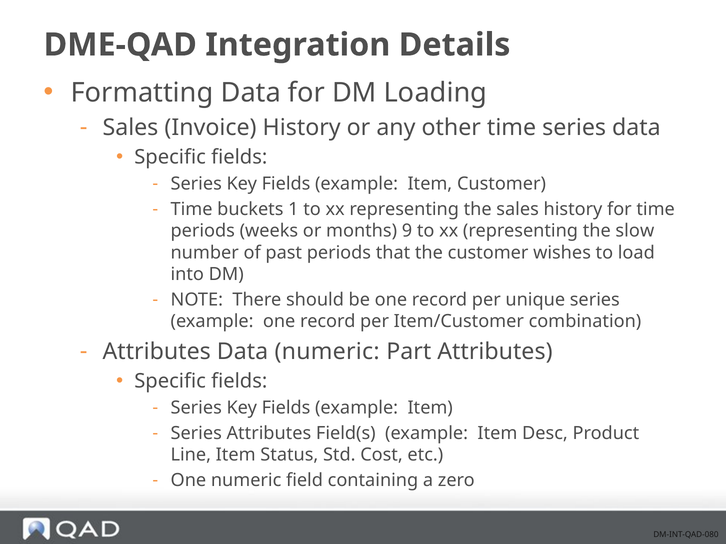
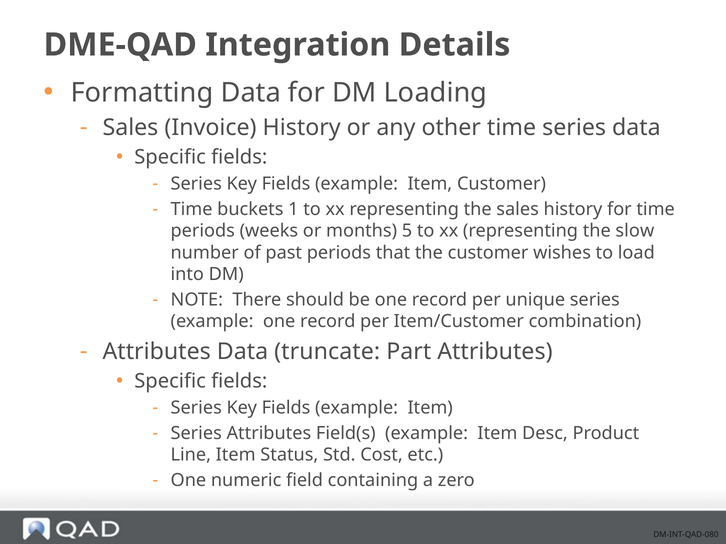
9: 9 -> 5 (407, 231)
Data numeric: numeric -> truncate (327, 352)
